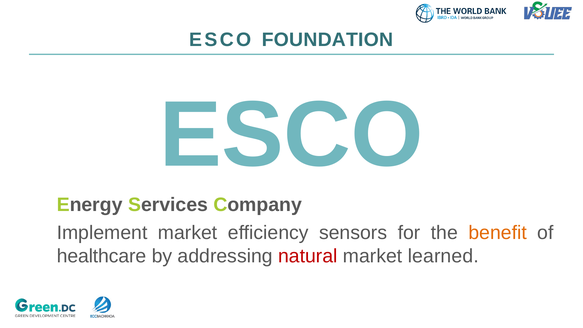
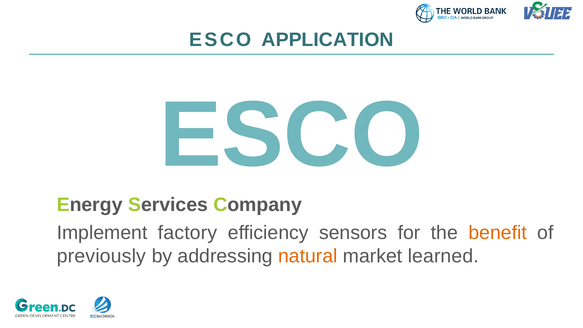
FOUNDATION: FOUNDATION -> APPLICATION (328, 40)
Implement market: market -> factory (188, 233)
healthcare: healthcare -> previously (101, 256)
natural colour: red -> orange (308, 256)
